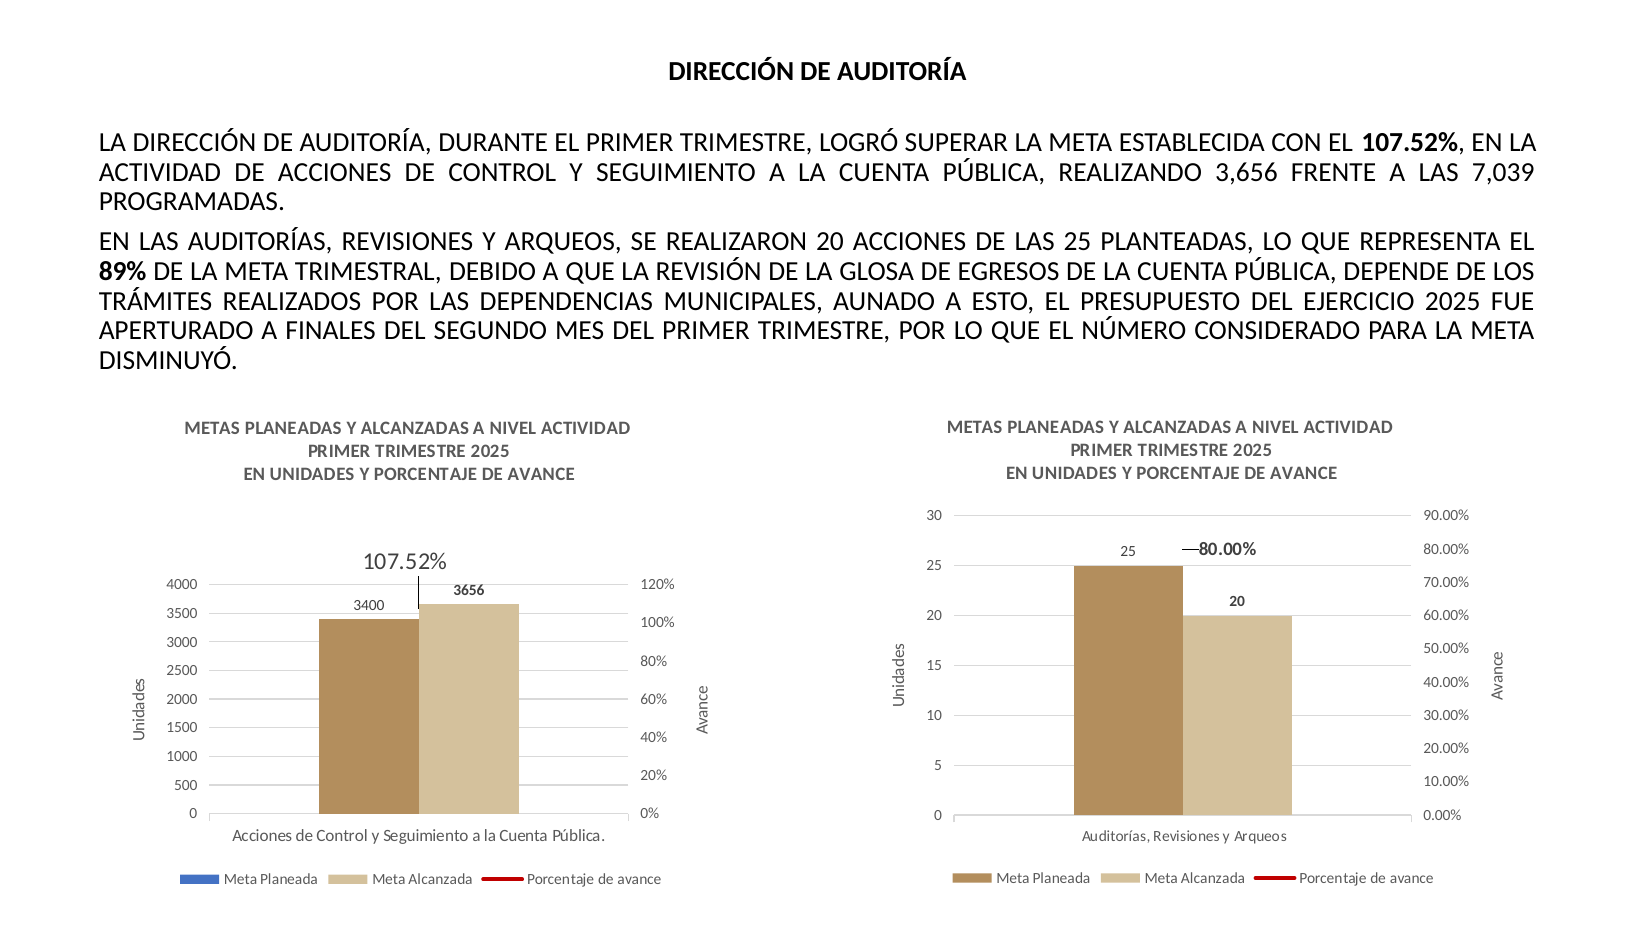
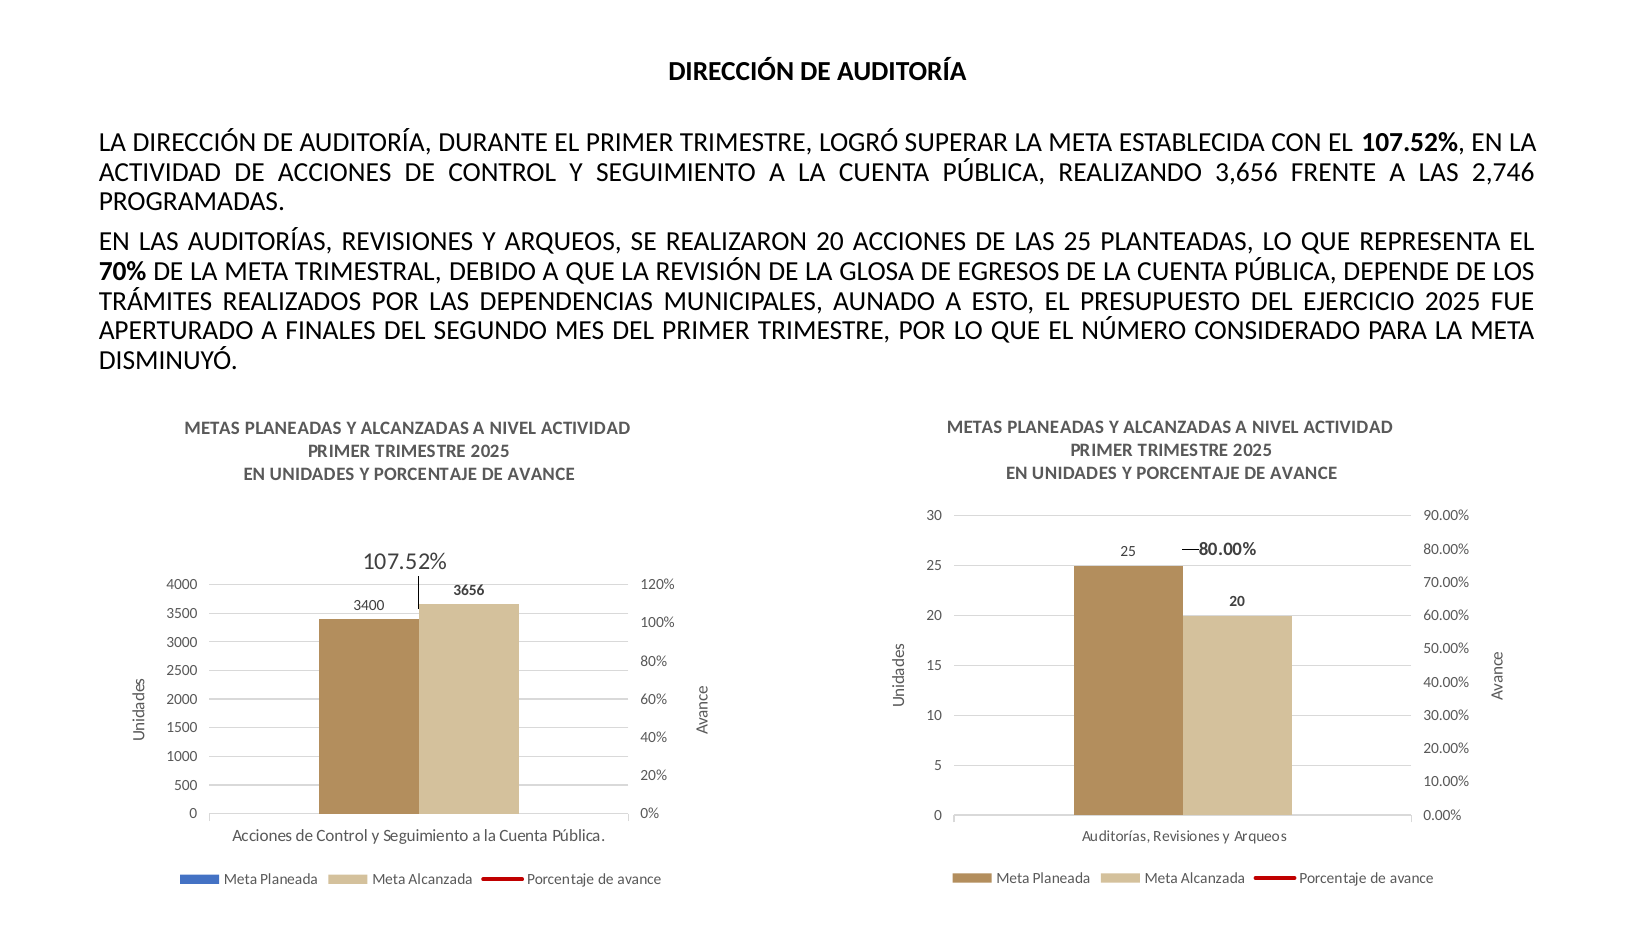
7,039: 7,039 -> 2,746 (1503, 172)
89%: 89% -> 70% (123, 271)
